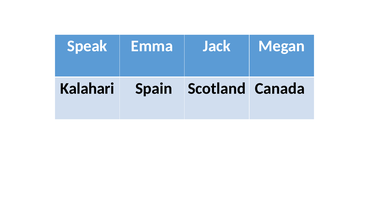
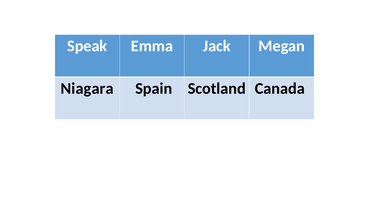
Kalahari: Kalahari -> Niagara (87, 89)
